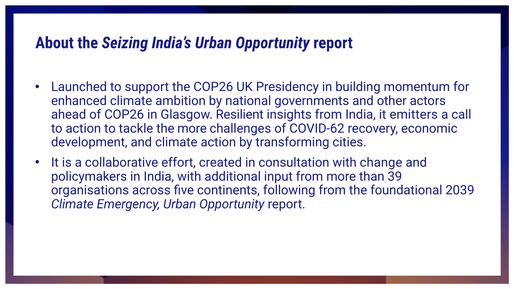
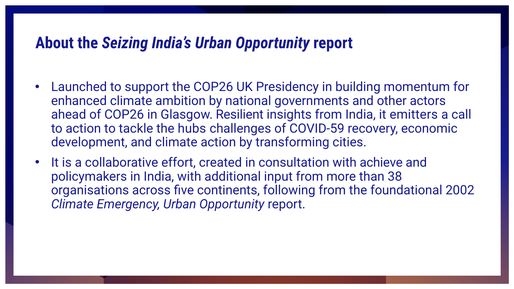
the more: more -> hubs (192, 129)
COVID-62: COVID-62 -> COVID-59 (317, 129)
change: change -> achieve (381, 163)
39: 39 -> 38 (395, 177)
2039: 2039 -> 2002 (460, 190)
